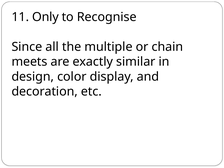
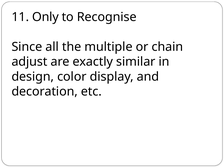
meets: meets -> adjust (29, 62)
